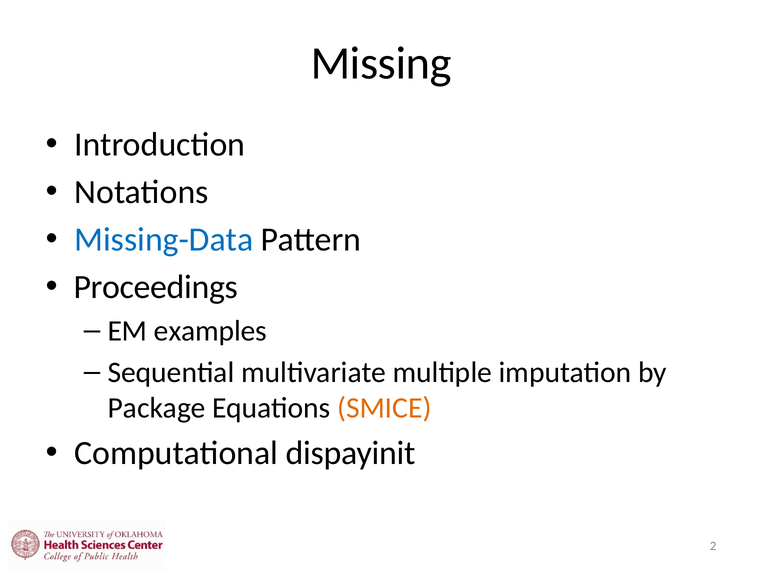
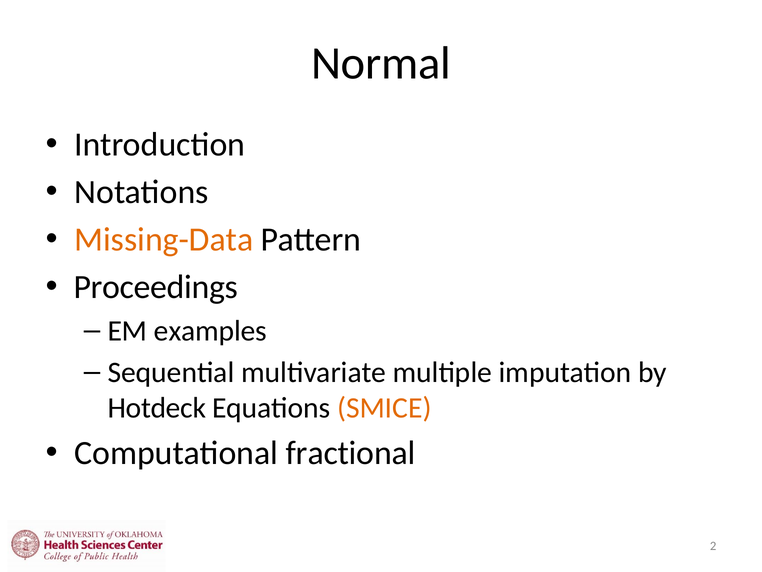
Missing: Missing -> Normal (381, 64)
Missing-Data colour: blue -> orange (164, 240)
Package: Package -> Hotdeck (157, 408)
dispayinit: dispayinit -> fractional (351, 453)
